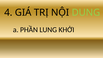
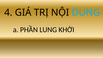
DUNG colour: light green -> light blue (86, 12)
